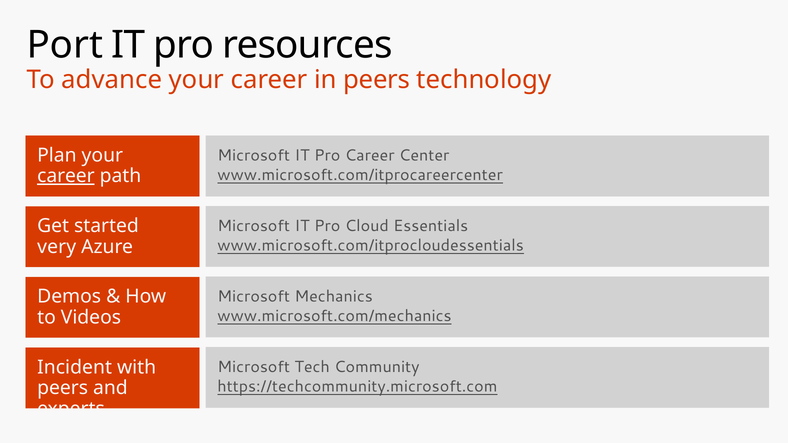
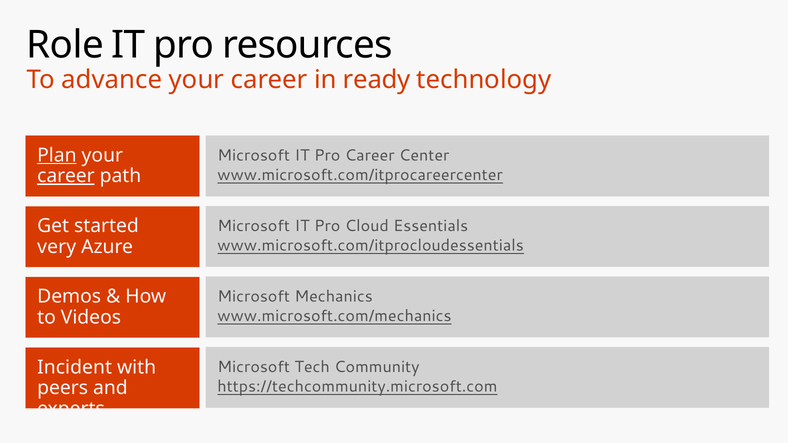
Port: Port -> Role (65, 45)
in peers: peers -> ready (377, 80)
Plan underline: none -> present (57, 155)
